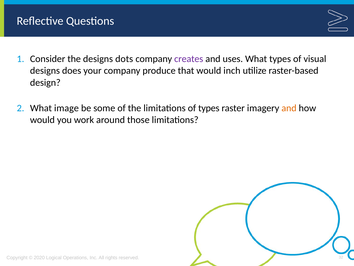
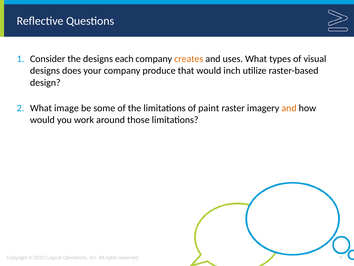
dots: dots -> each (124, 59)
creates colour: purple -> orange (189, 59)
of types: types -> paint (209, 108)
